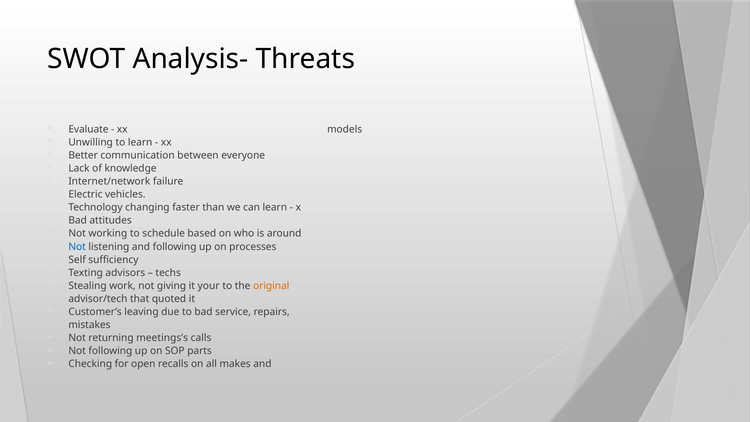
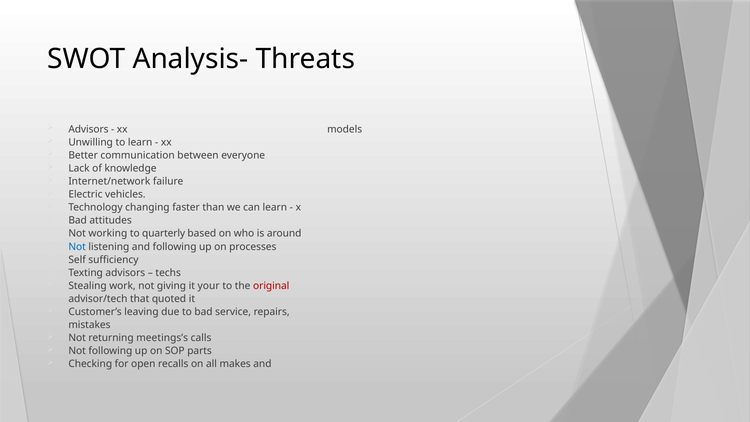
Evaluate: Evaluate -> Advisors (88, 129)
schedule: schedule -> quarterly (164, 234)
original colour: orange -> red (271, 286)
